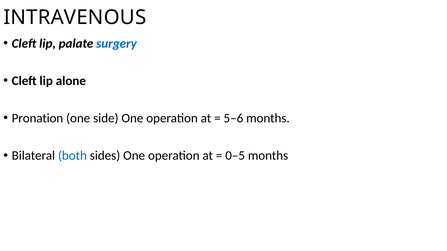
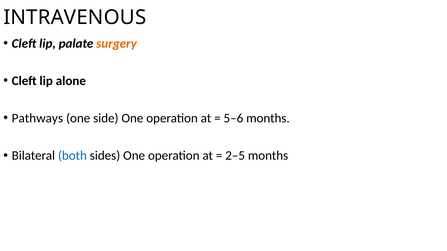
surgery colour: blue -> orange (117, 44)
Pronation: Pronation -> Pathways (37, 118)
0–5: 0–5 -> 2–5 (235, 156)
